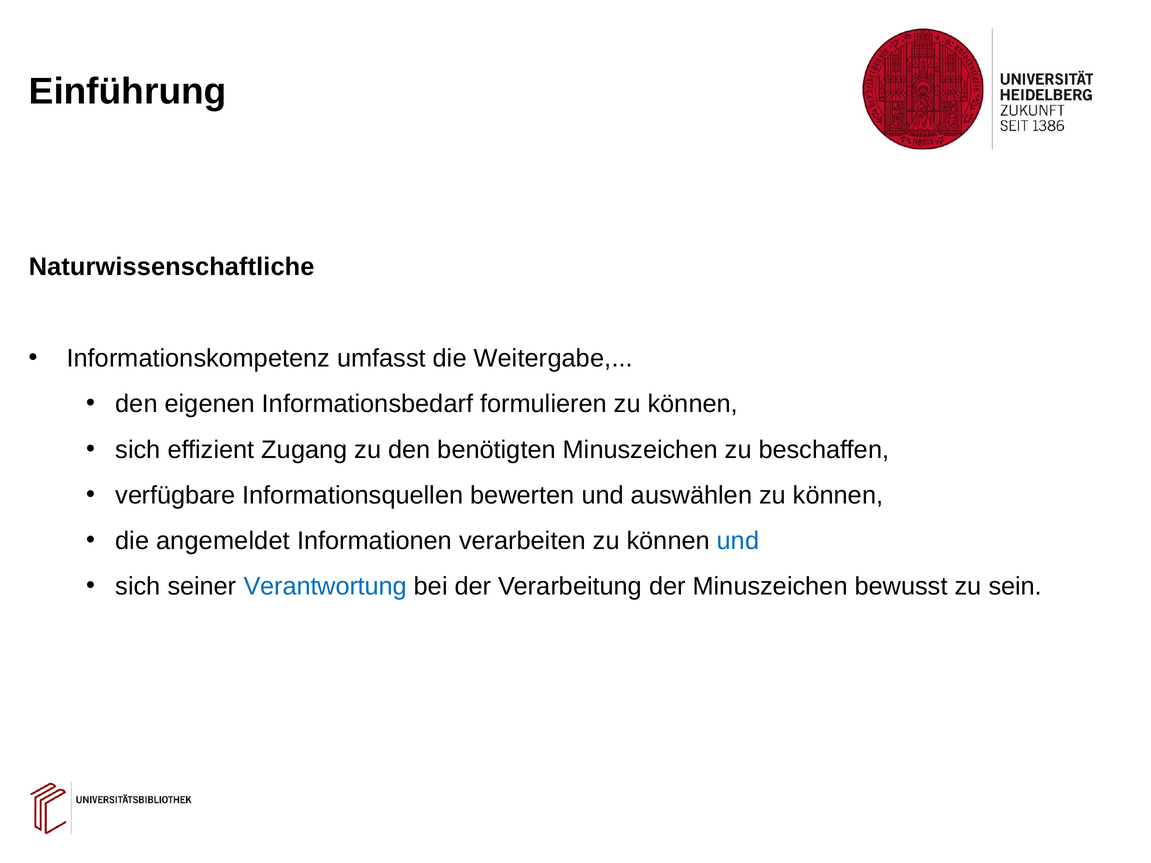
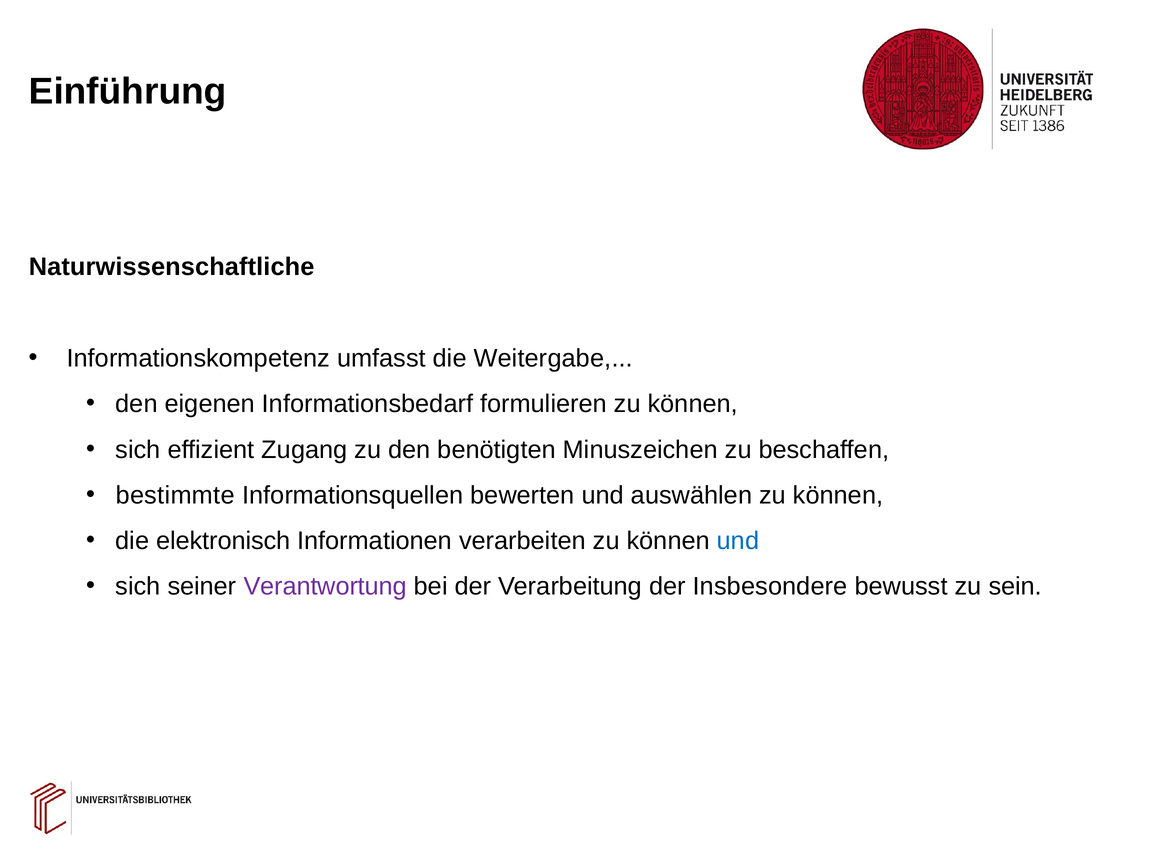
verfügbare: verfügbare -> bestimmte (175, 495)
angemeldet: angemeldet -> elektronisch (223, 541)
Verantwortung colour: blue -> purple (325, 587)
der Minuszeichen: Minuszeichen -> Insbesondere (770, 587)
